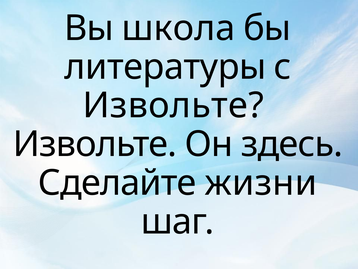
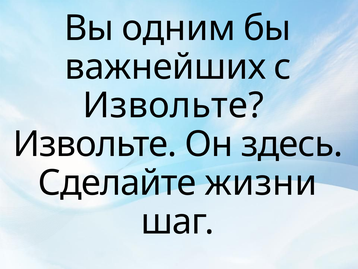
школа: школа -> одним (179, 28)
литературы: литературы -> важнейших (165, 67)
